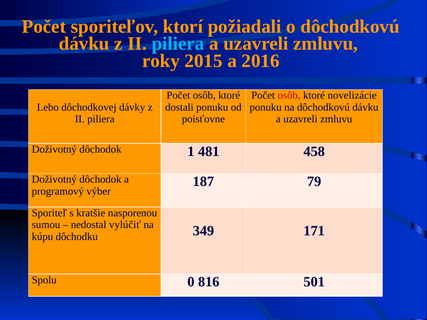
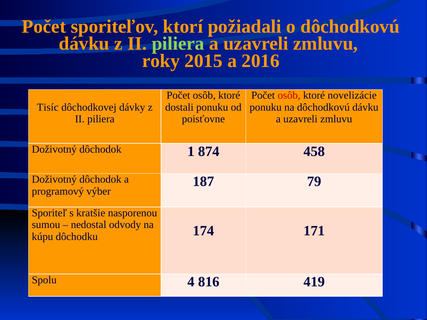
piliera colour: light blue -> light green (178, 44)
Lebo: Lebo -> Tisíc (48, 107)
481: 481 -> 874 (209, 151)
vylúčiť: vylúčiť -> odvody (125, 225)
349: 349 -> 174 (203, 231)
0: 0 -> 4 (191, 282)
501: 501 -> 419 (314, 282)
